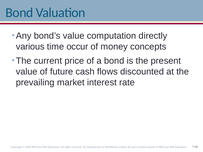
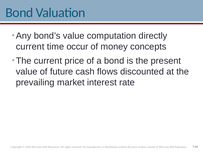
various: various -> current (30, 47)
